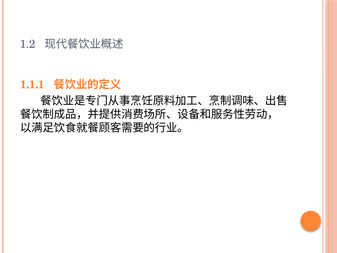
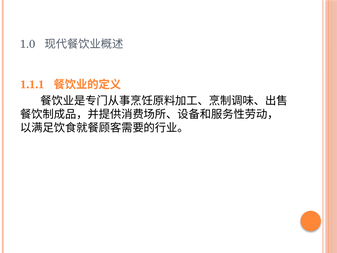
1.2: 1.2 -> 1.0 (28, 44)
